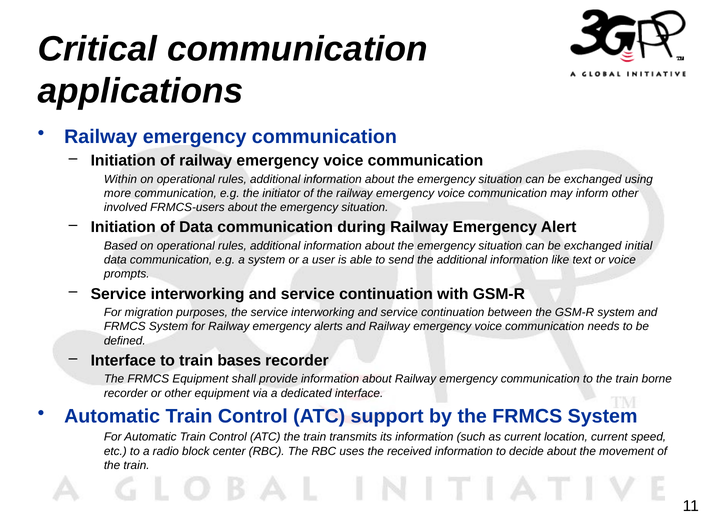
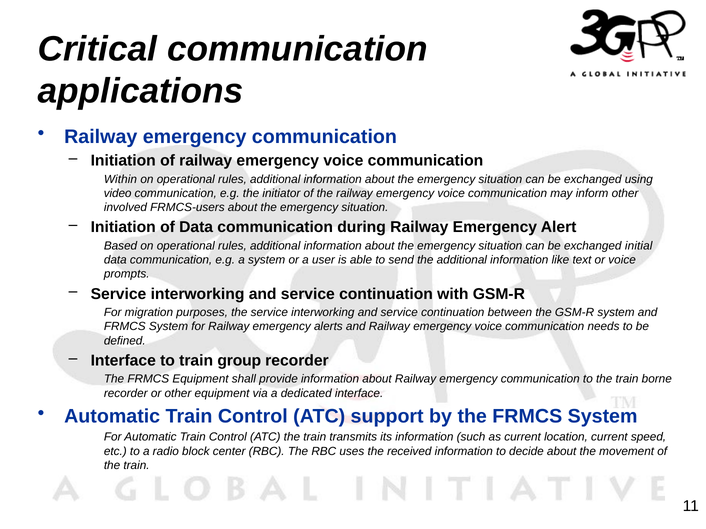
more: more -> video (118, 193)
bases: bases -> group (239, 361)
